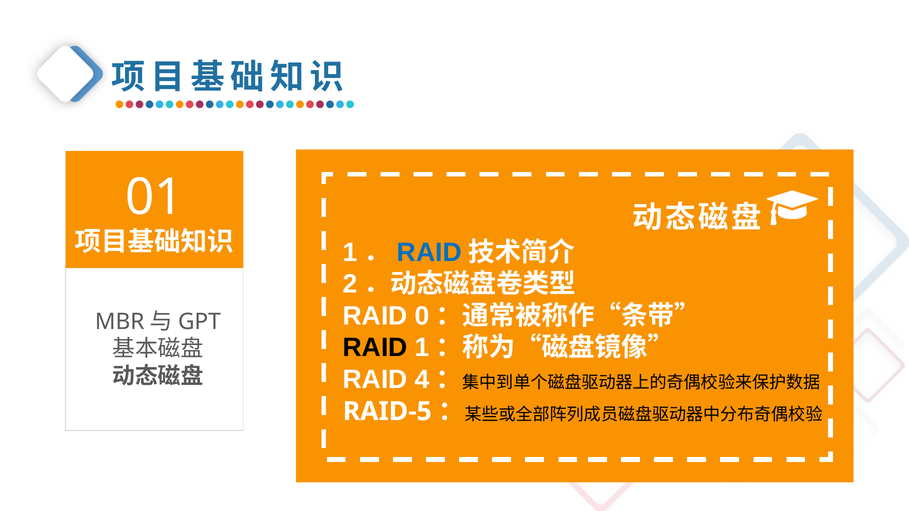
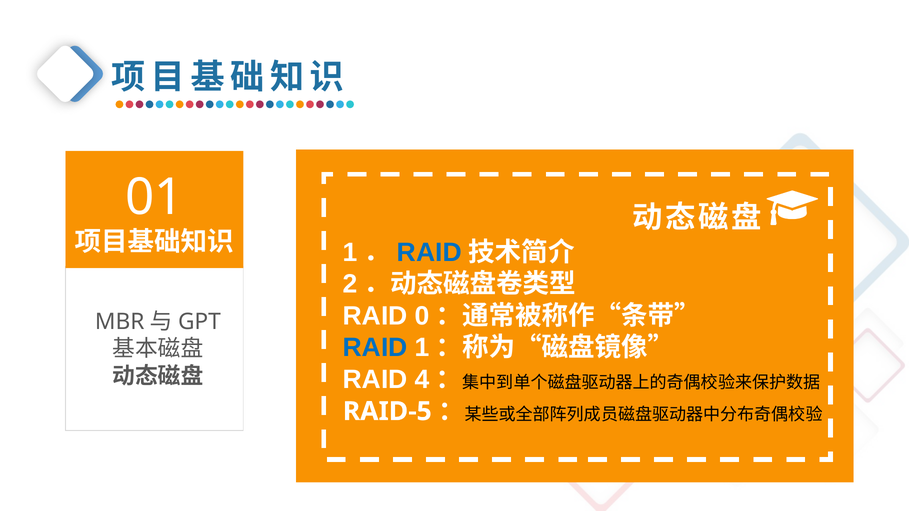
RAID colour: black -> blue (375, 348)
